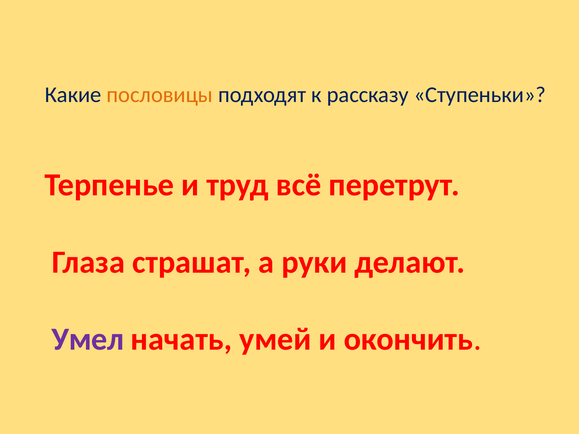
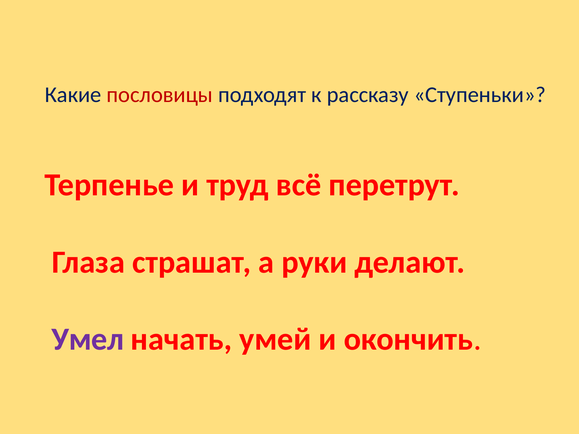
пословицы colour: orange -> red (160, 95)
